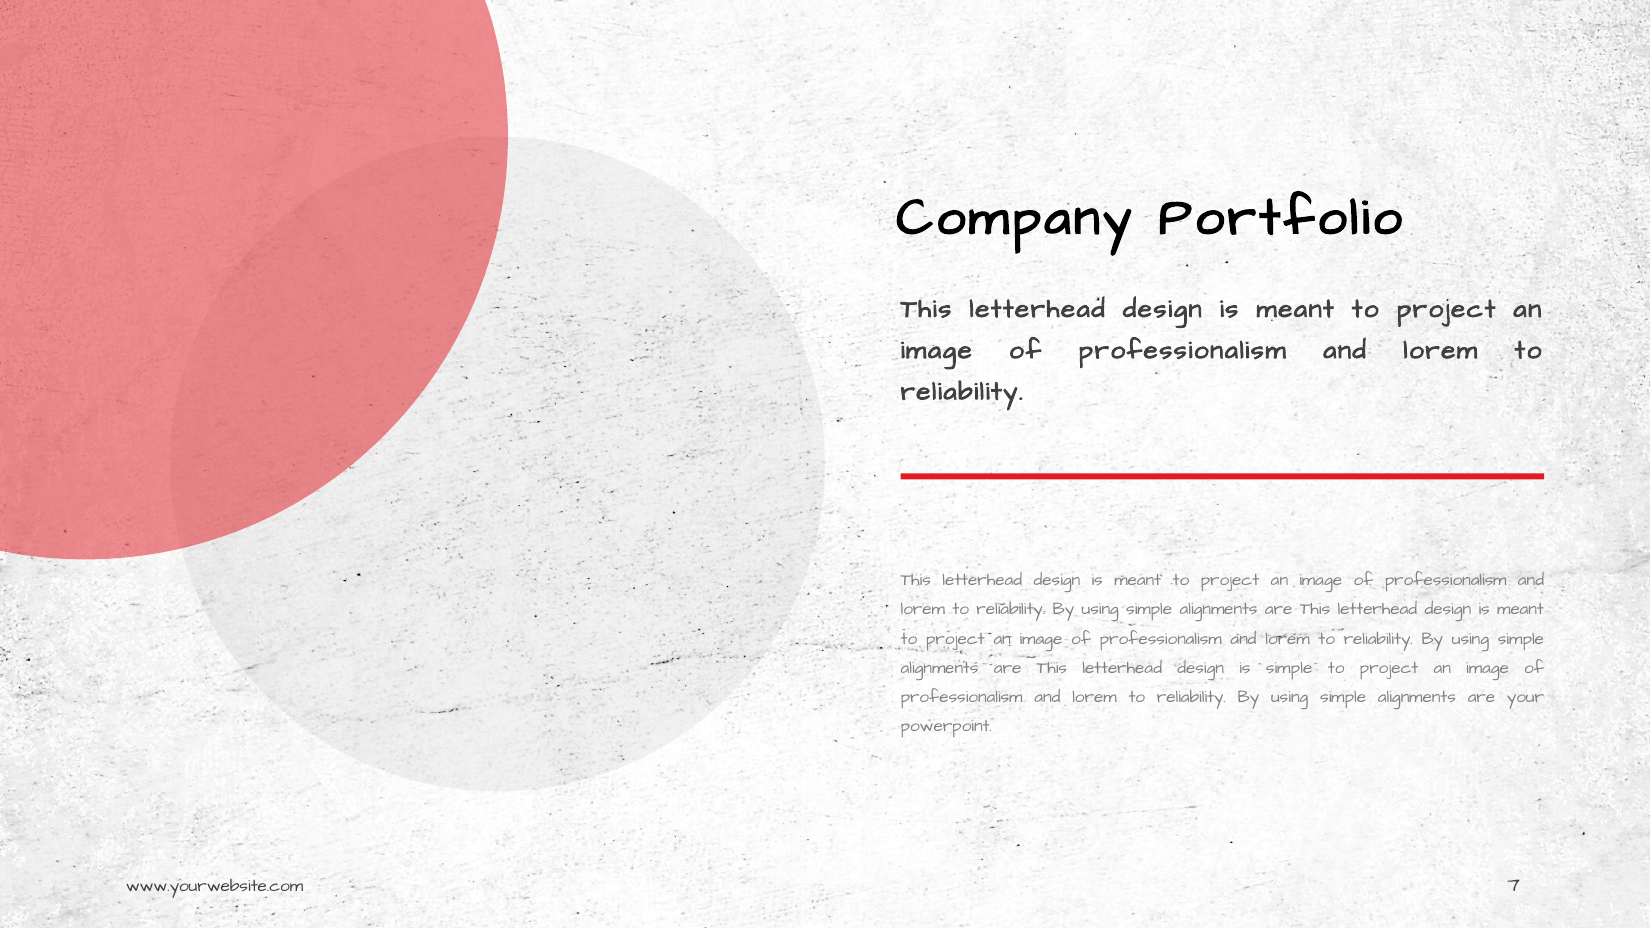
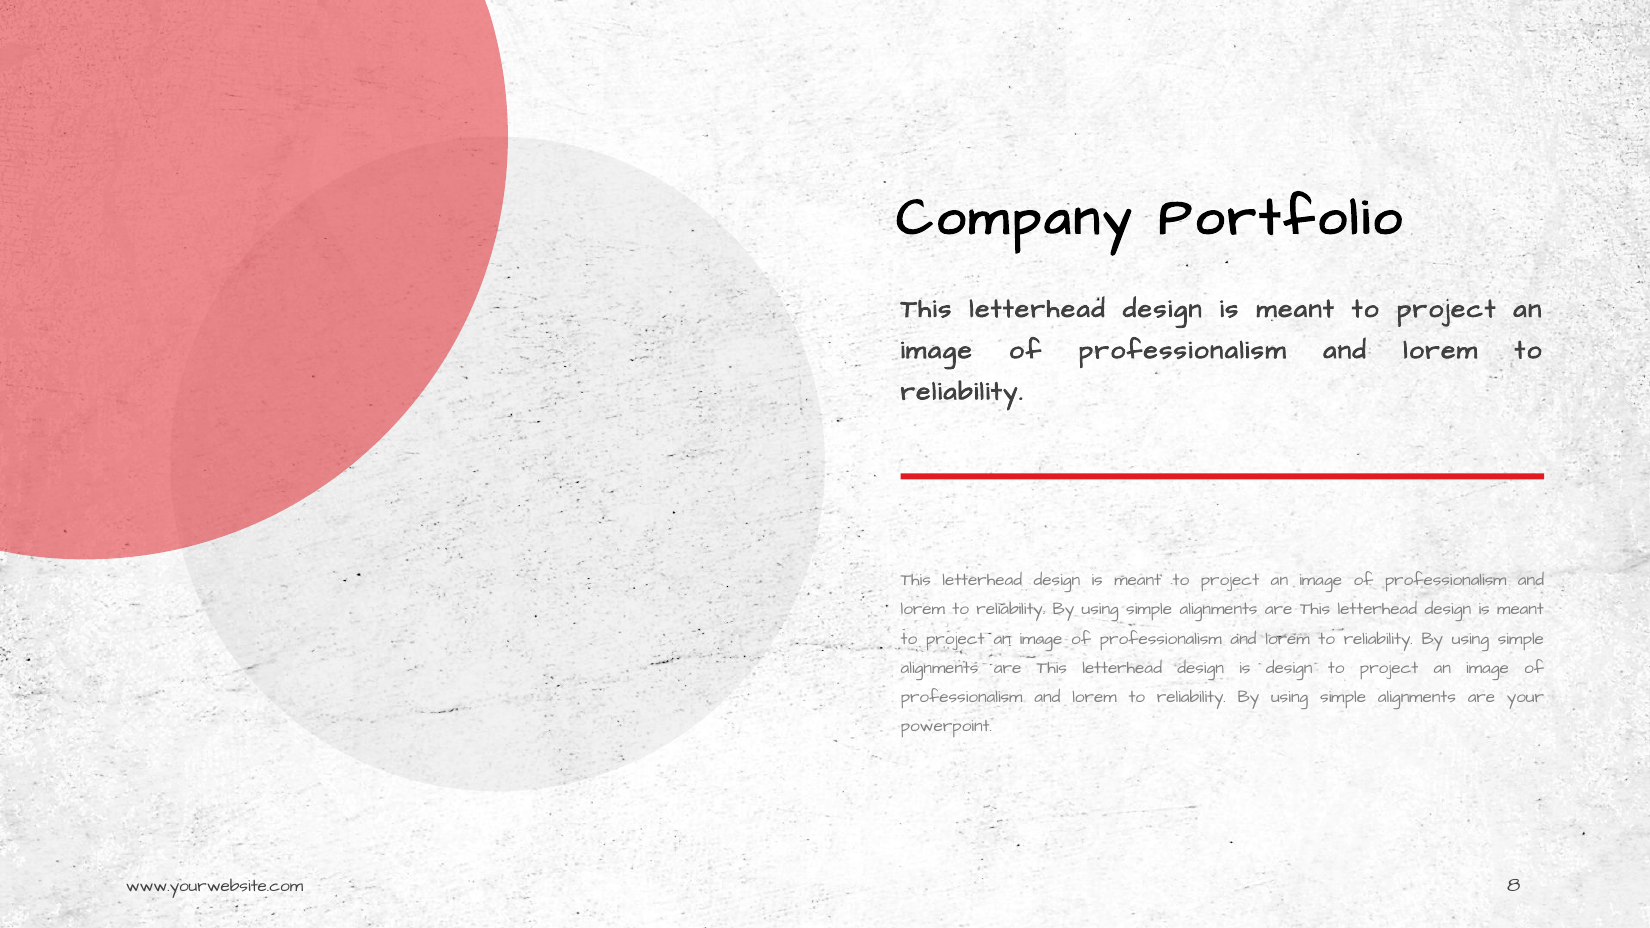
is simple: simple -> design (1289, 668)
7: 7 -> 8 (1514, 884)
